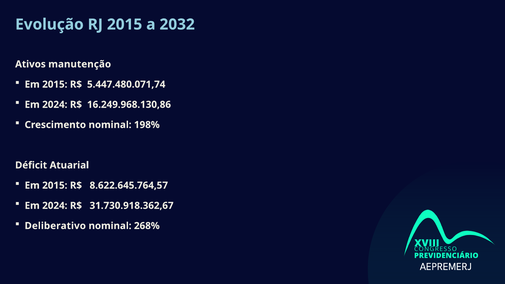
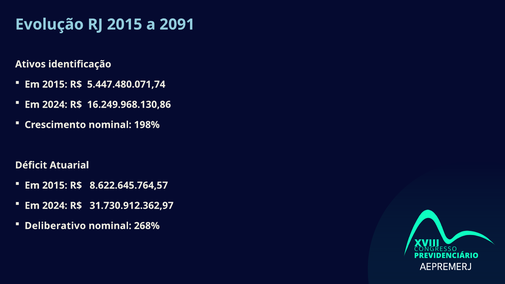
2032: 2032 -> 2091 (177, 24)
manutenção: manutenção -> identificação (80, 64)
31.730.918.362,67: 31.730.918.362,67 -> 31.730.912.362,97 (132, 206)
